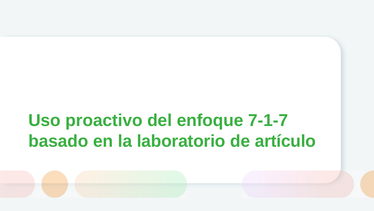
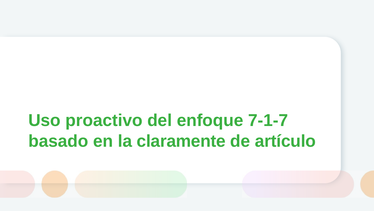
laboratorio: laboratorio -> claramente (181, 141)
